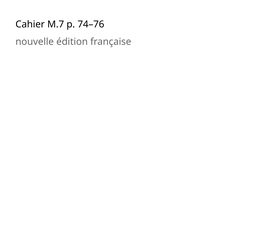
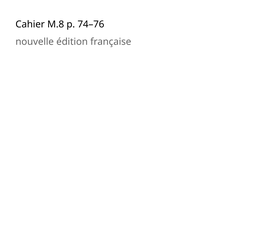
M.7: M.7 -> M.8 (56, 24)
